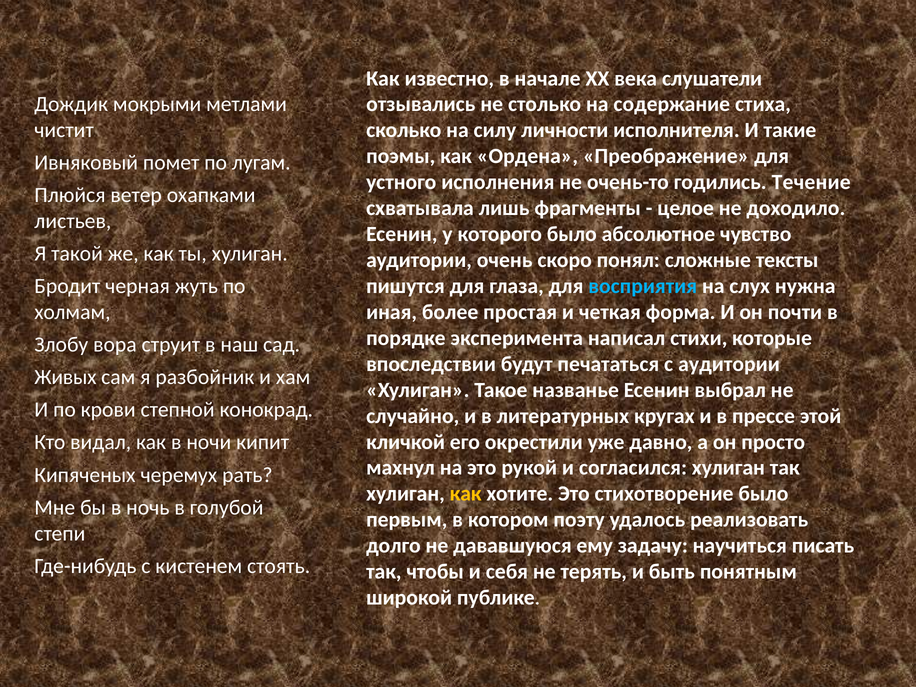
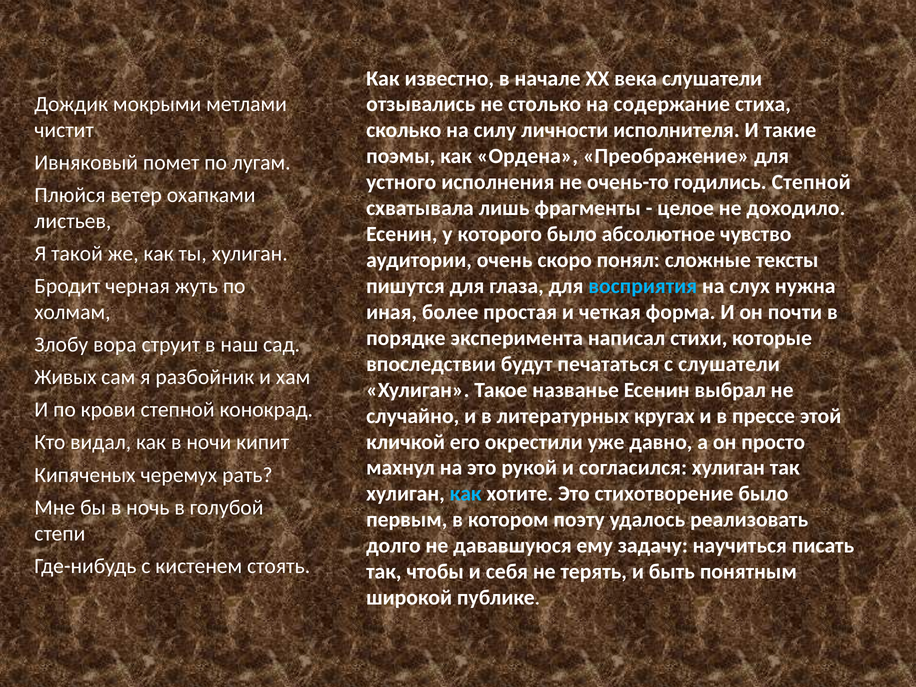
годились Течение: Течение -> Степной (811, 182)
с аудитории: аудитории -> слушатели (729, 364)
как colour: yellow -> light blue (466, 494)
